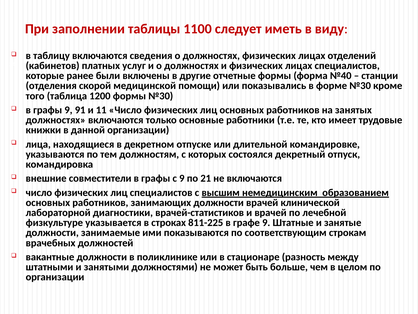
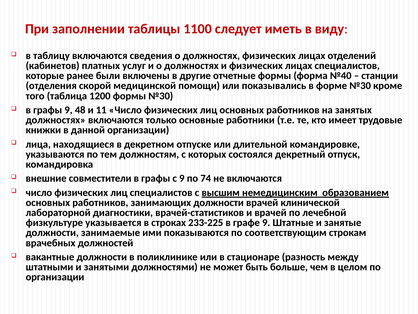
91: 91 -> 48 (80, 110)
21: 21 -> 74 (206, 178)
811-225: 811-225 -> 233-225 (206, 222)
